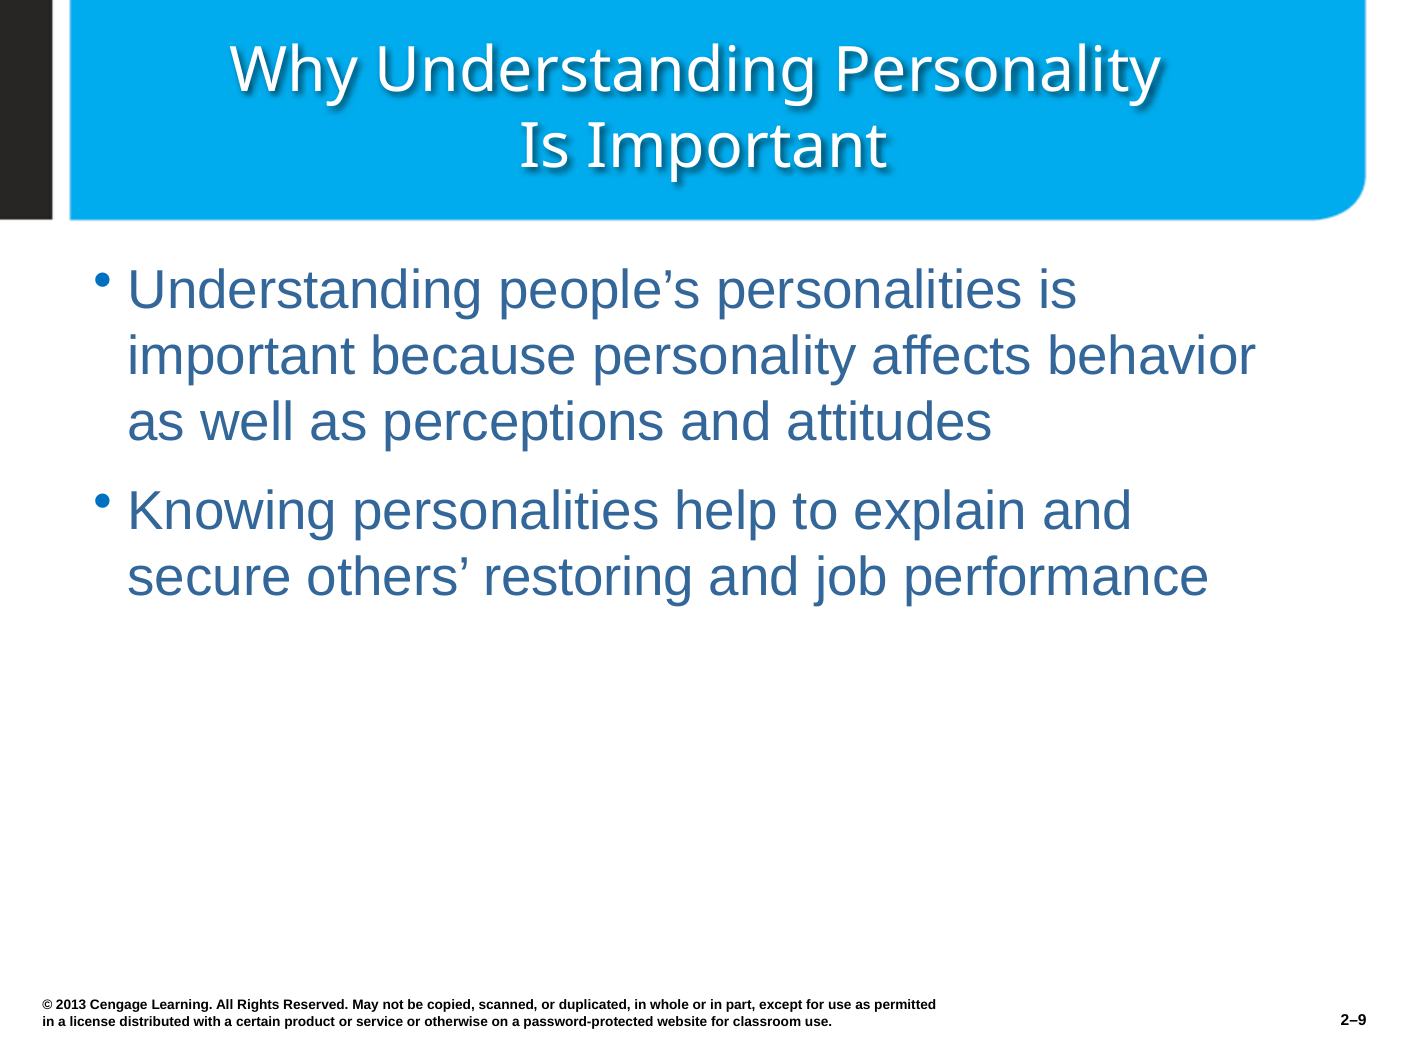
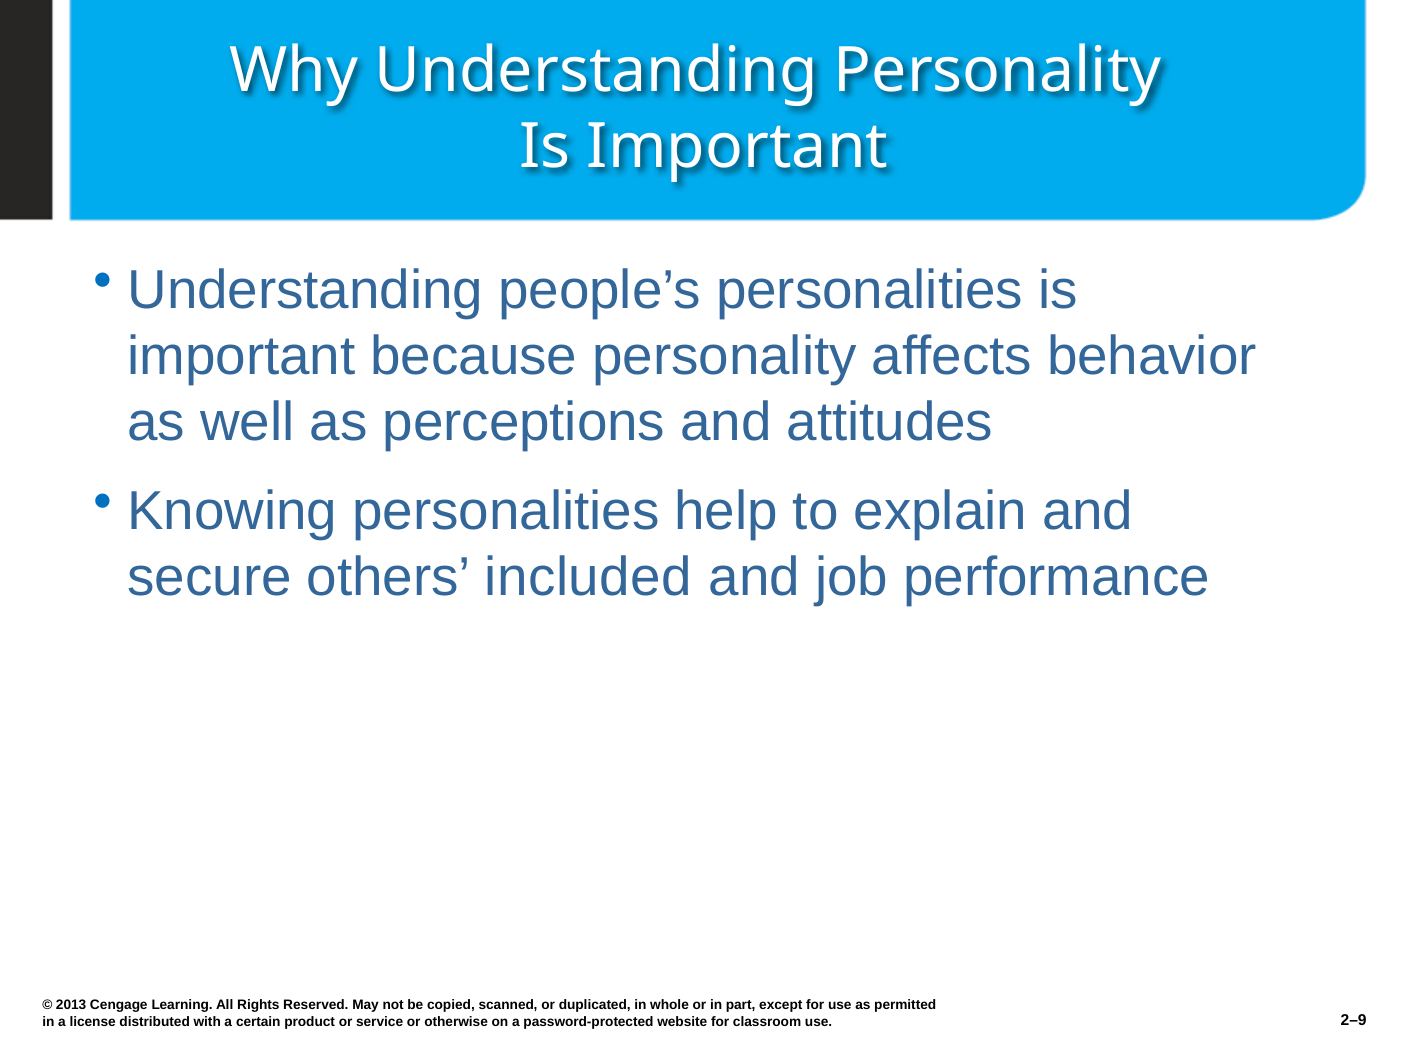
restoring: restoring -> included (588, 577)
